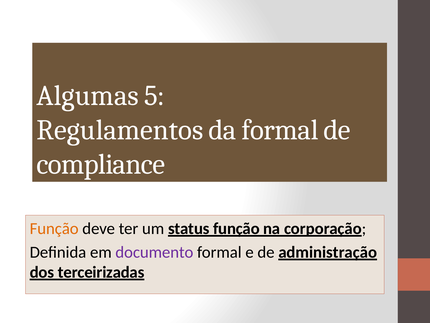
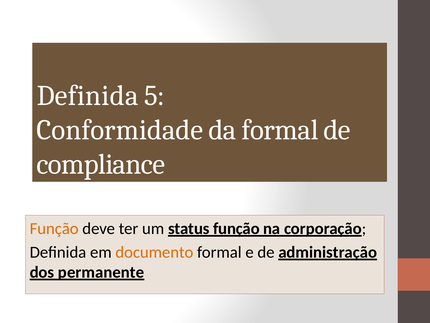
Algumas: Algumas -> Definida (88, 95)
Regulamentos: Regulamentos -> Conformidade (120, 130)
documento colour: purple -> orange (154, 252)
terceirizadas: terceirizadas -> permanente (101, 272)
